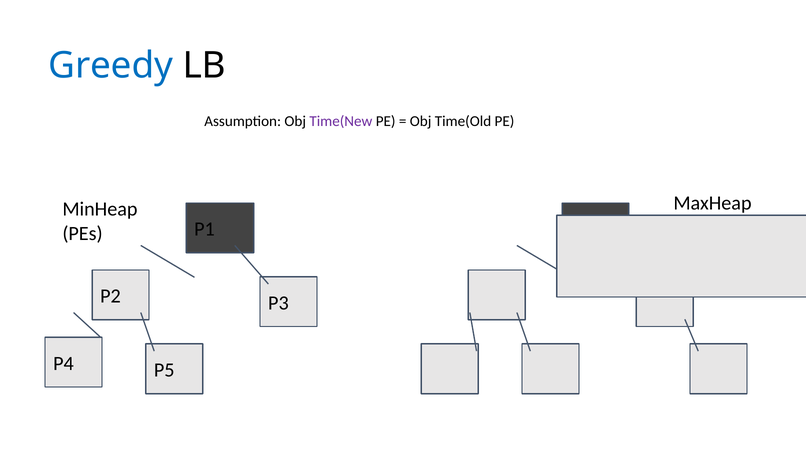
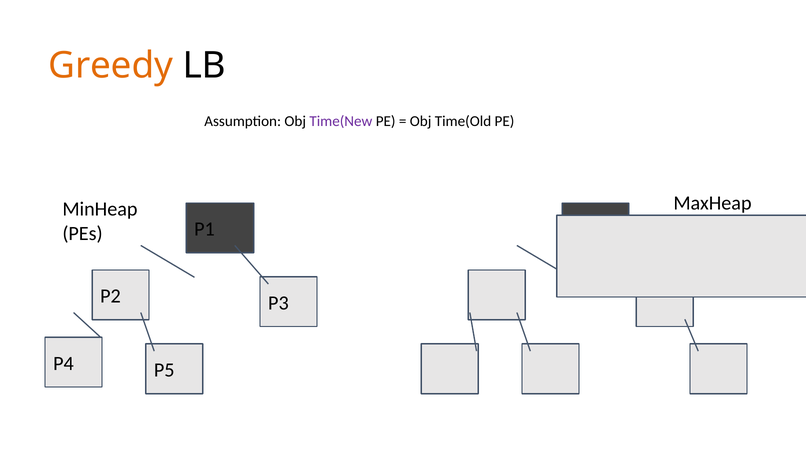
Greedy colour: blue -> orange (111, 65)
